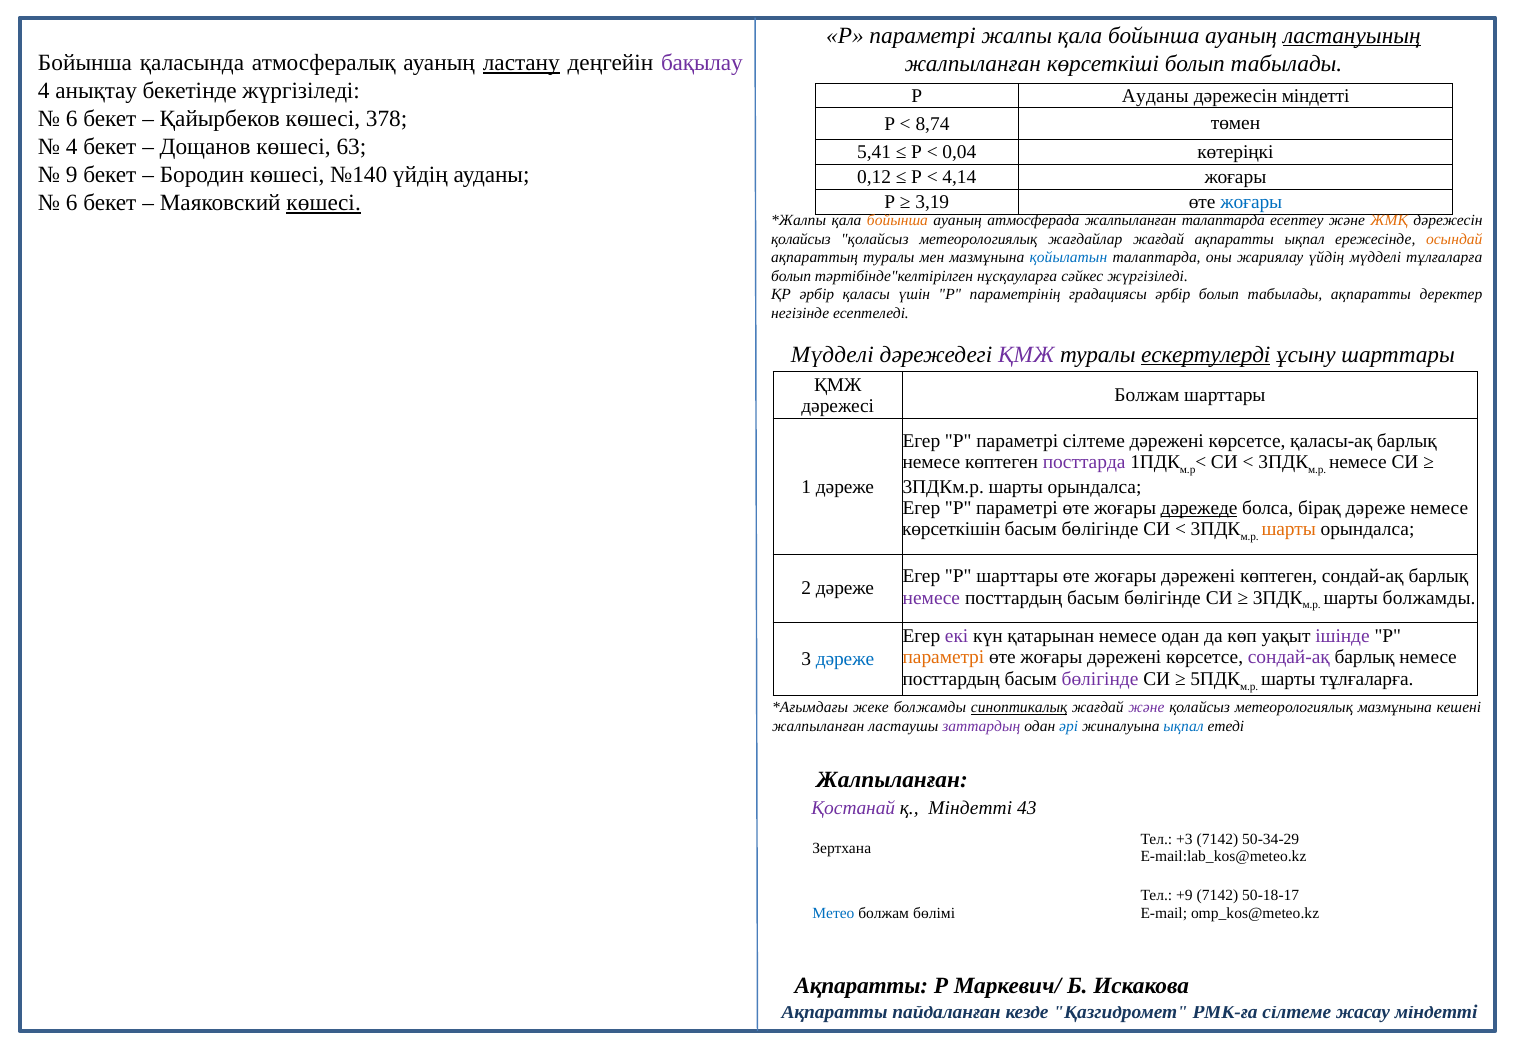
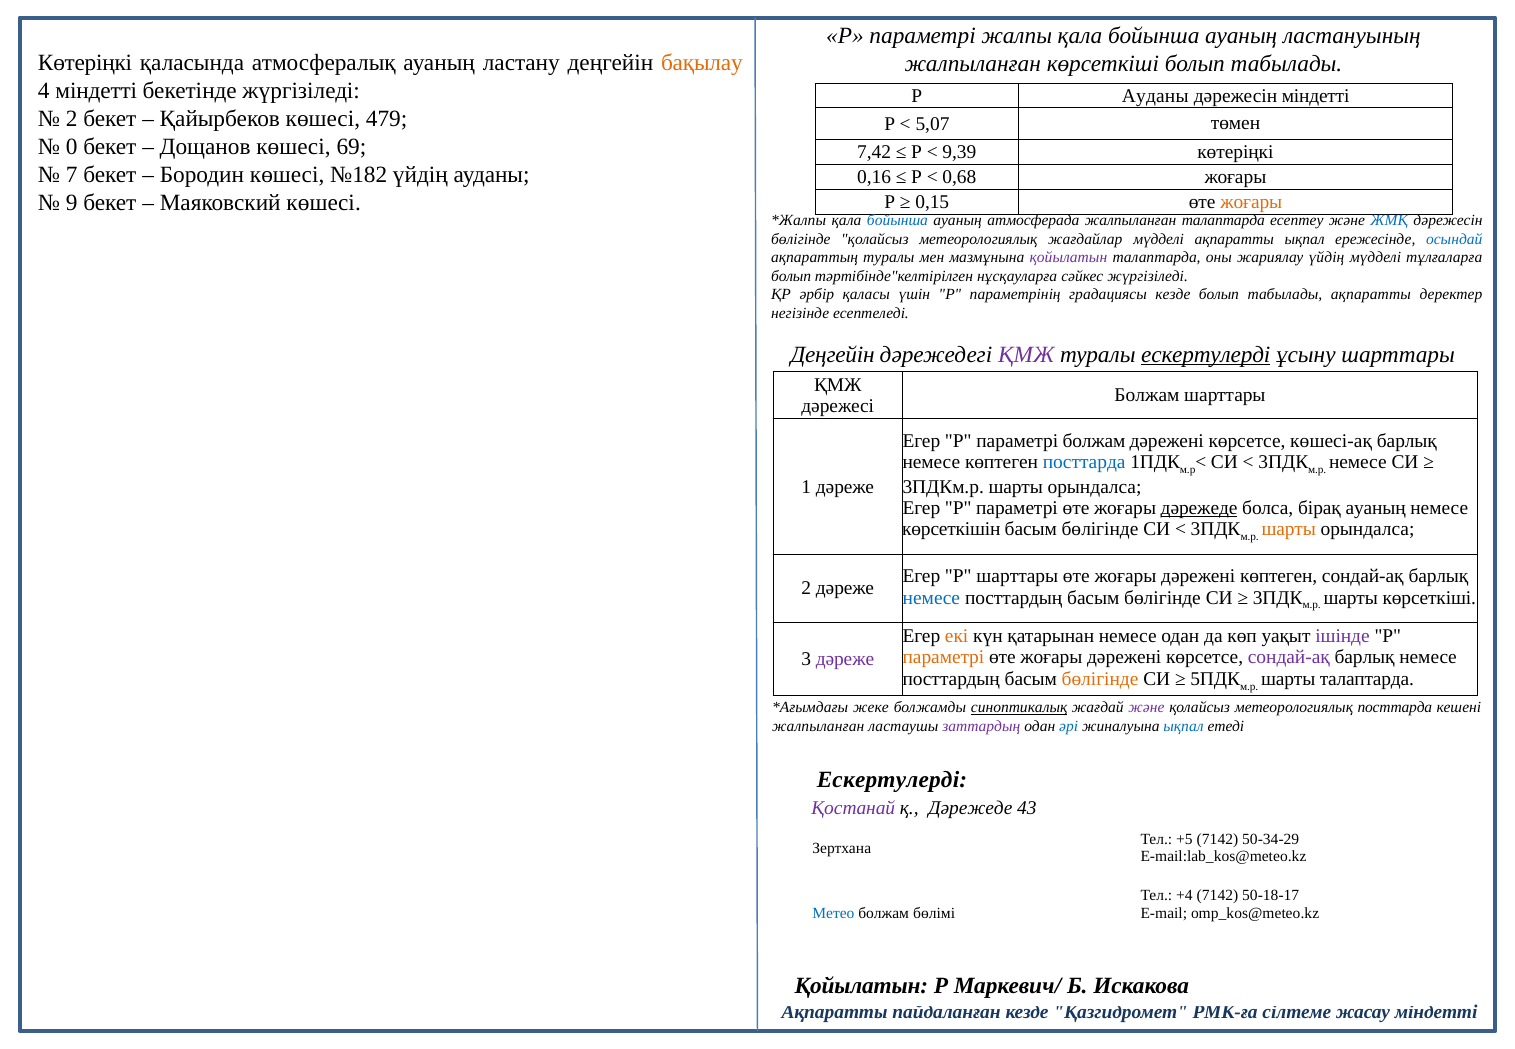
ластануының underline: present -> none (1352, 36)
Бойынша: Бойынша -> Көтеріңкі (85, 63)
ластану underline: present -> none (521, 63)
бақылау colour: purple -> orange (702, 63)
4 анықтау: анықтау -> міндетті (96, 91)
6: 6 -> 2 (72, 119)
378: 378 -> 479 (387, 119)
8,74: 8,74 -> 5,07 (933, 124)
4: 4 -> 0 (72, 147)
63: 63 -> 69 (351, 147)
5,41: 5,41 -> 7,42 (874, 152)
0,04: 0,04 -> 9,39 (959, 152)
9: 9 -> 7 (72, 175)
№140: №140 -> №182 (359, 175)
0,12: 0,12 -> 0,16 (874, 177)
4,14: 4,14 -> 0,68 (959, 177)
6: 6 -> 9 (72, 203)
көшесі underline: present -> none (324, 203)
3,19: 3,19 -> 0,15 (932, 202)
жоғары colour: blue -> orange (1251, 202)
бойынша colour: orange -> blue (897, 220)
ЖМҚ colour: orange -> blue (1389, 220)
қолайсыз: қолайсыз -> бөлігінде (801, 239)
жағдайлар жағдай: жағдай -> мүдделі (1159, 239)
осындай colour: orange -> blue (1454, 239)
қойылатын colour: blue -> purple (1068, 257)
градациясы әрбір: әрбір -> кезде (1173, 295)
Мүдделі: Мүдделі -> Деңгейін (833, 354)
параметрі сілтеме: сілтеме -> болжам (1094, 441)
қаласы-ақ: қаласы-ақ -> көшесі-ақ (1331, 441)
посттарда colour: purple -> blue (1084, 462)
бірақ дәреже: дәреже -> ауаның (1376, 508)
немесе colour: purple -> blue (931, 598)
шарты болжамды: болжамды -> көрсеткіші (1429, 598)
екі colour: purple -> orange (957, 636)
дәреже colour: blue -> purple (845, 659)
бөлігінде colour: purple -> orange (1100, 679)
шарты тұлғаларға: тұлғаларға -> талаптарда (1367, 679)
метеорологиялық мазмұнына: мазмұнына -> посттарда (1395, 707)
Жалпыланған: Жалпыланған -> Ескертулерді (892, 780)
қ Міндетті: Міндетті -> Дәрежеде (970, 808)
+3: +3 -> +5 (1184, 839)
+9: +9 -> +4 (1184, 896)
Ақпаратты: Ақпаратты -> Қойылатын (861, 986)
